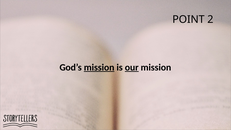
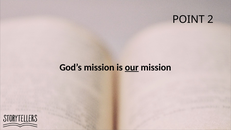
mission underline: present -> none (99, 67)
